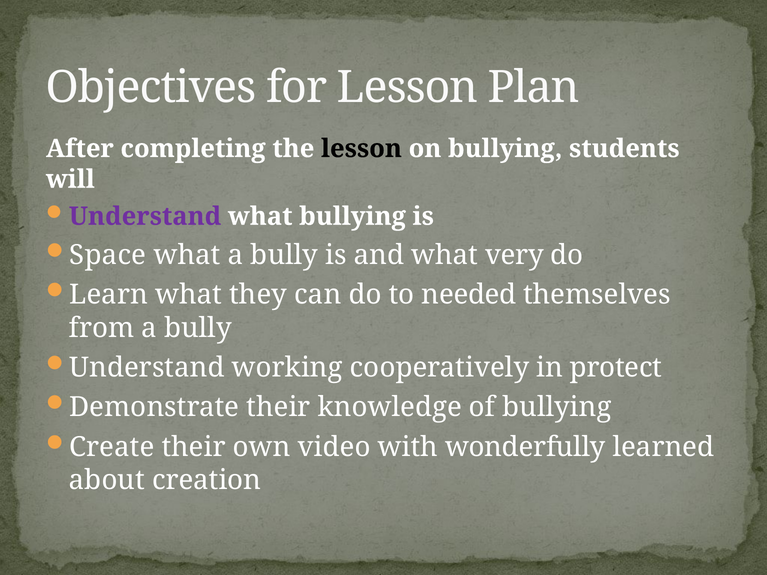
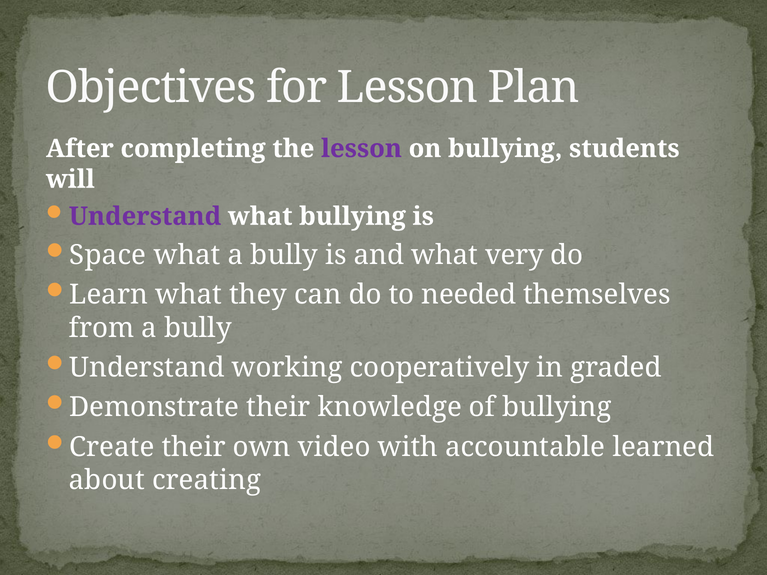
lesson colour: black -> purple (361, 149)
protect: protect -> graded (616, 368)
wonderfully: wonderfully -> accountable (525, 447)
creation: creation -> creating (207, 481)
